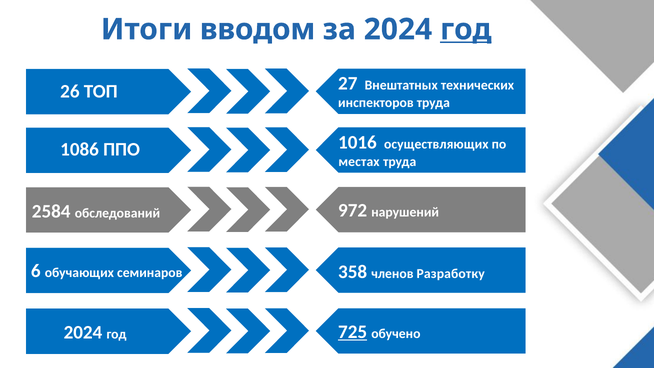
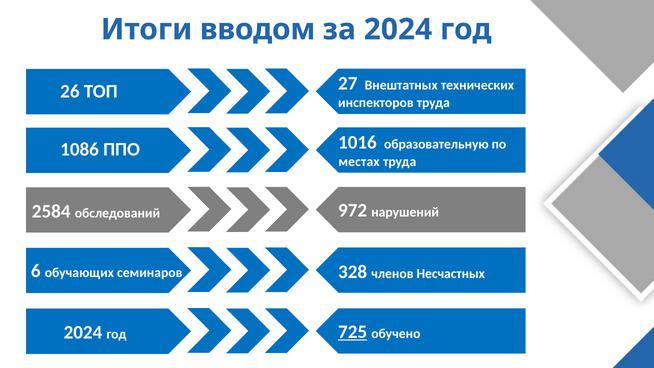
год underline: present -> none (466, 29)
осуществляющих: осуществляющих -> образовательную (436, 144)
358: 358 -> 328 (353, 272)
Разработку: Разработку -> Несчастных (451, 274)
